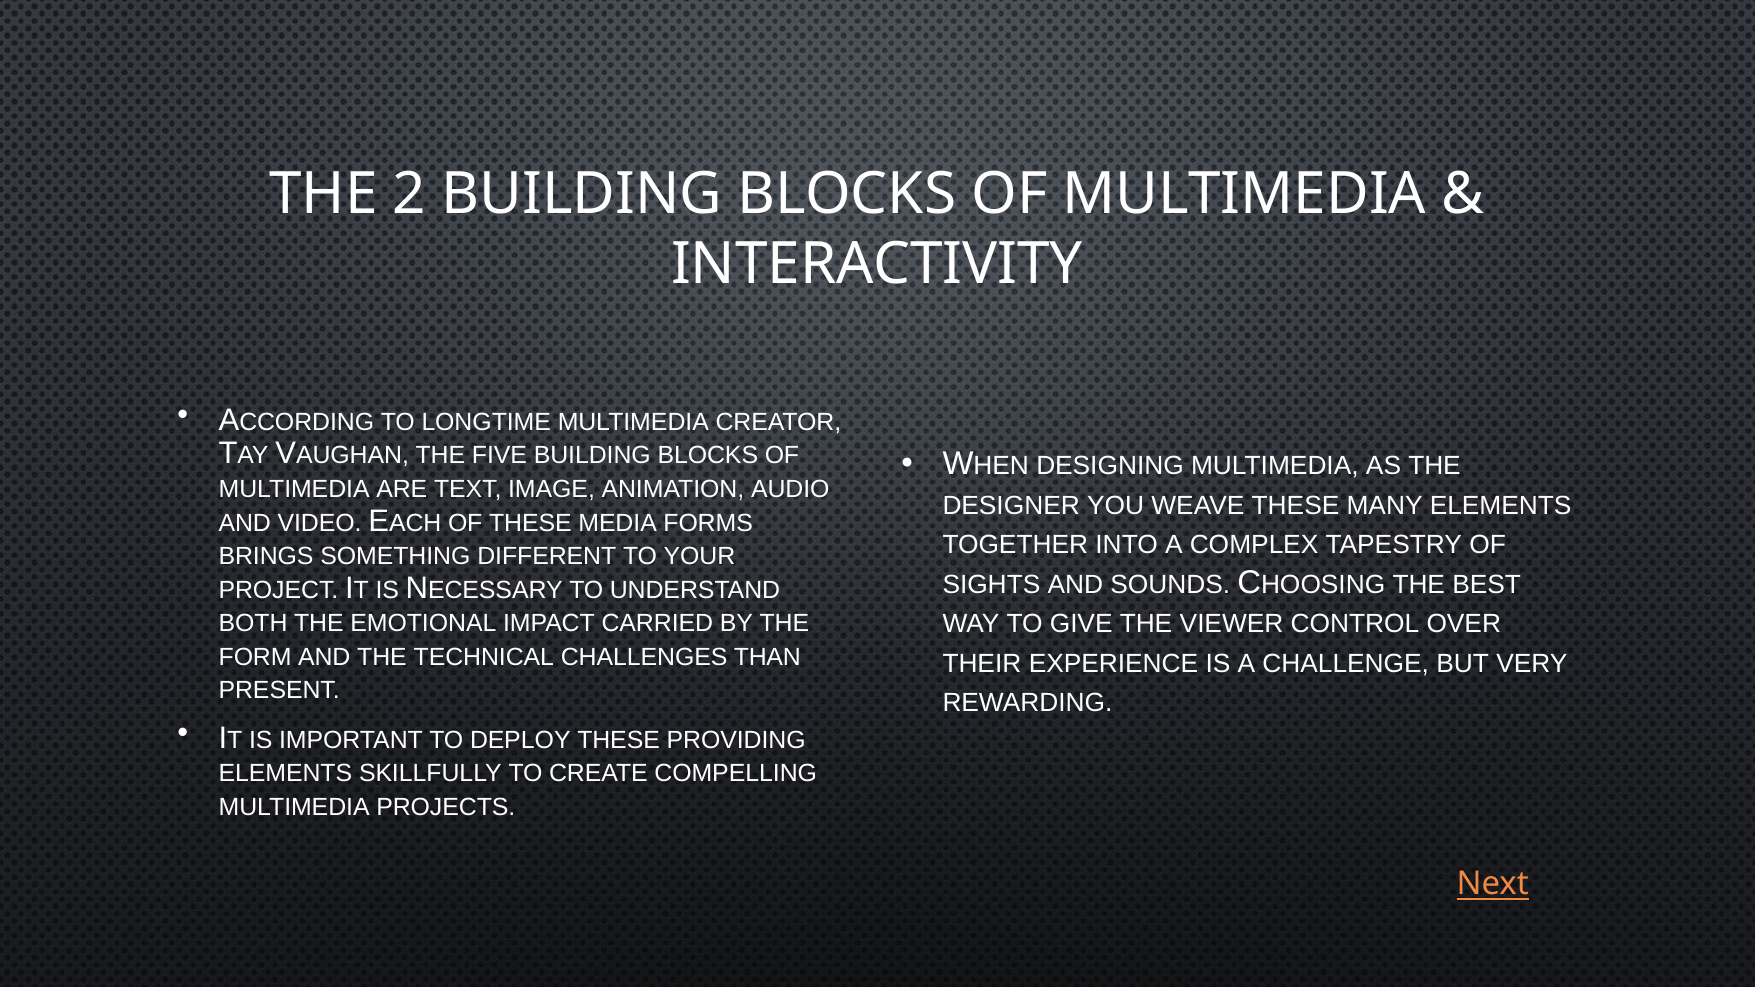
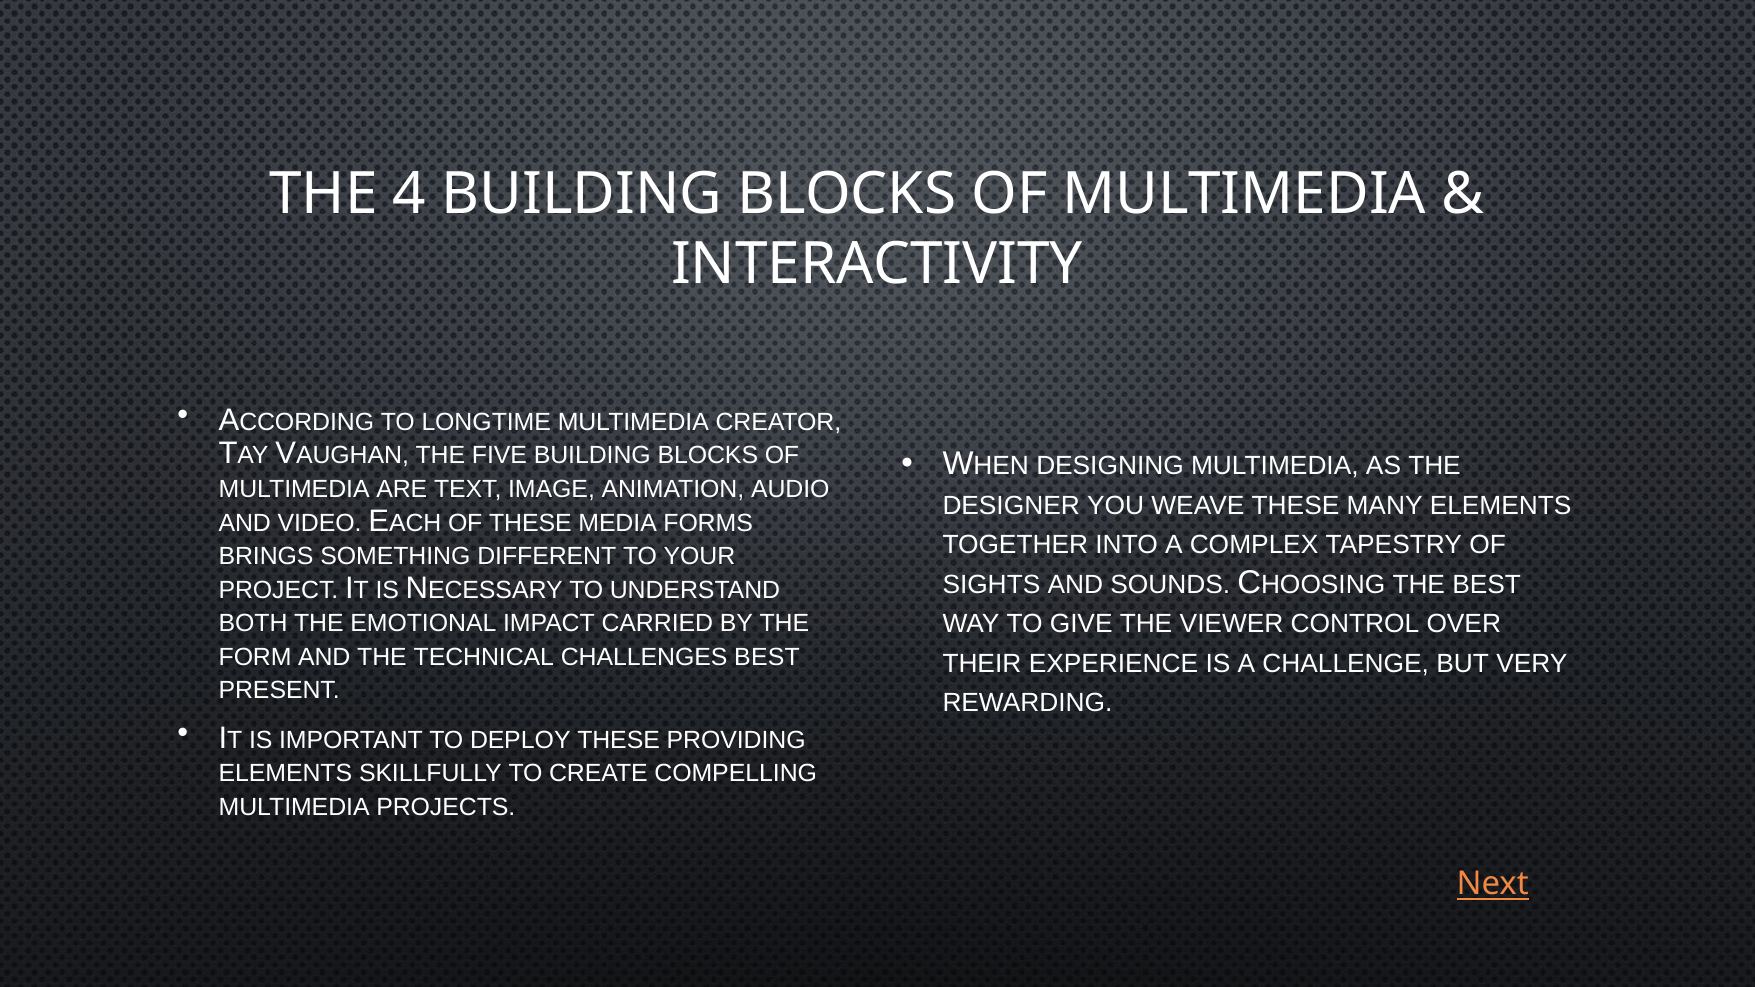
2: 2 -> 4 (410, 194)
CHALLENGES THAN: THAN -> BEST (767, 657)
